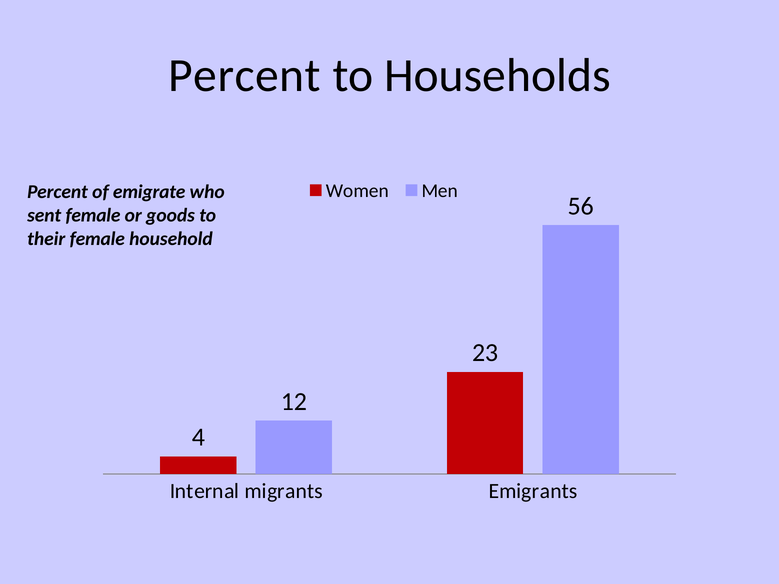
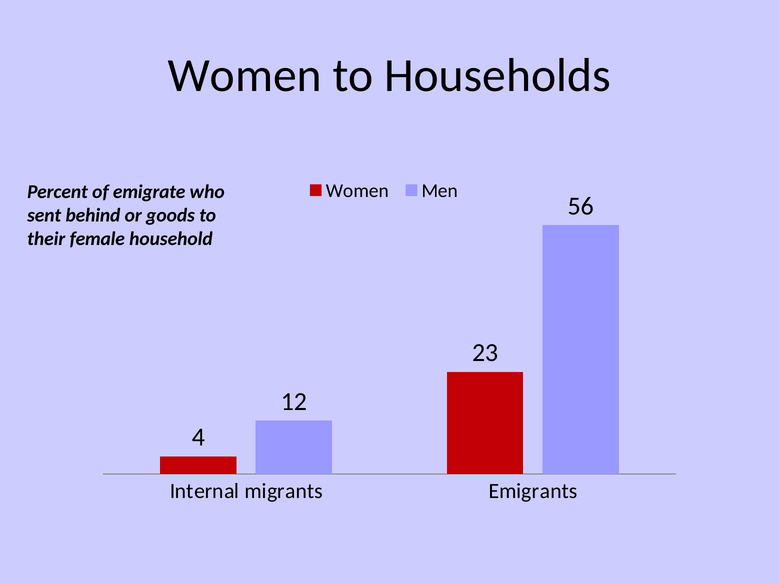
Percent: Percent -> Women (245, 75)
sent female: female -> behind (93, 215)
